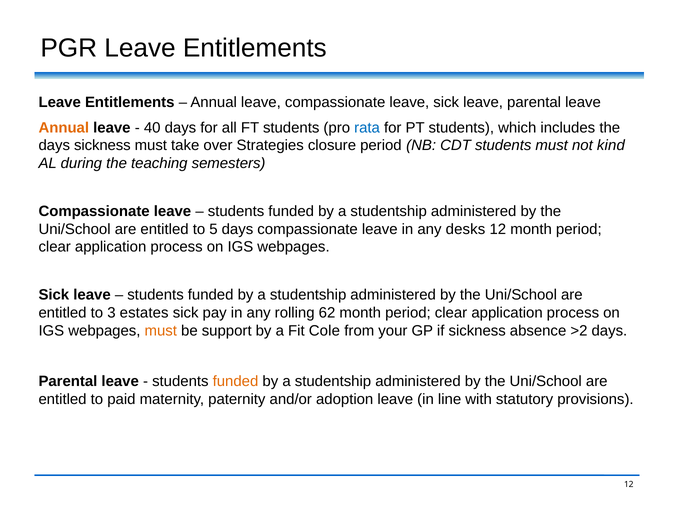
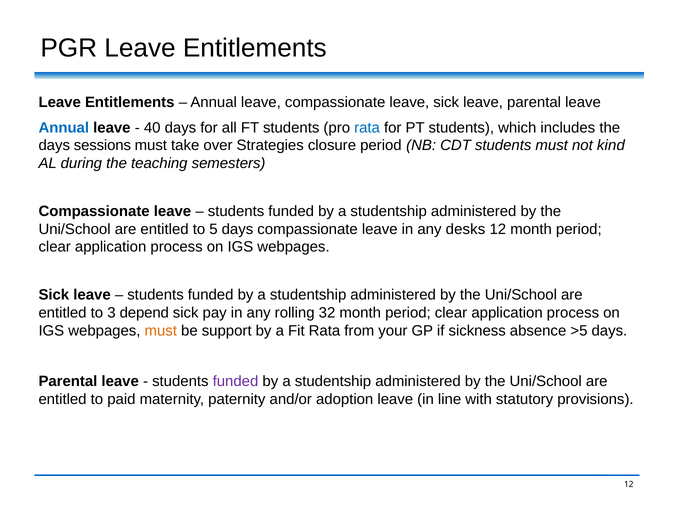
Annual colour: orange -> blue (64, 128)
days sickness: sickness -> sessions (102, 146)
estates: estates -> depend (144, 313)
62: 62 -> 32 (327, 313)
Fit Cole: Cole -> Rata (324, 331)
>2: >2 -> >5 (579, 331)
funded colour: orange -> purple (236, 382)
